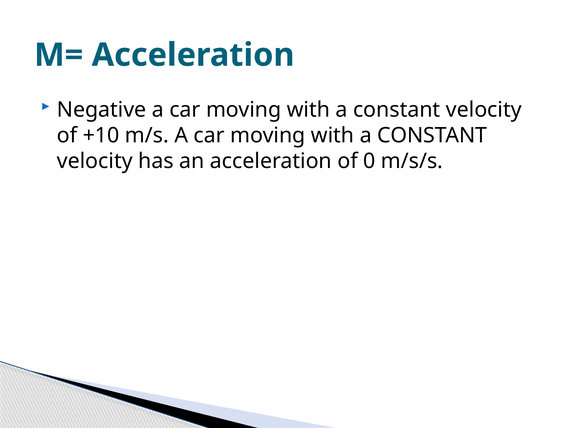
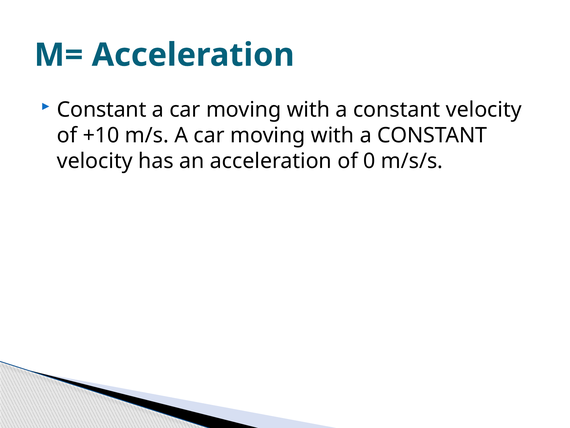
Negative: Negative -> Constant (102, 109)
